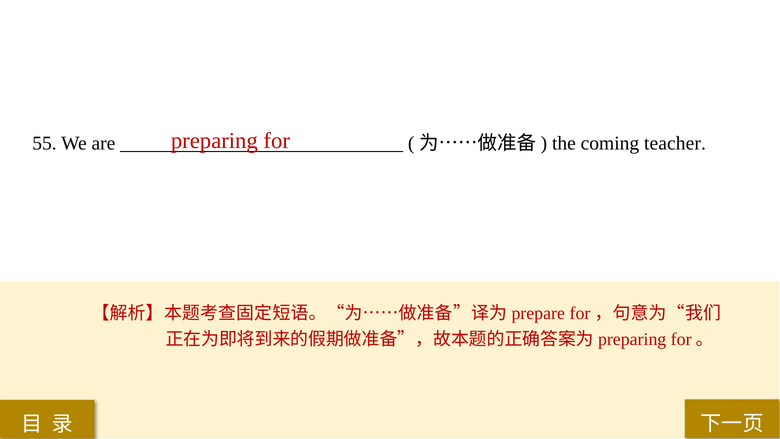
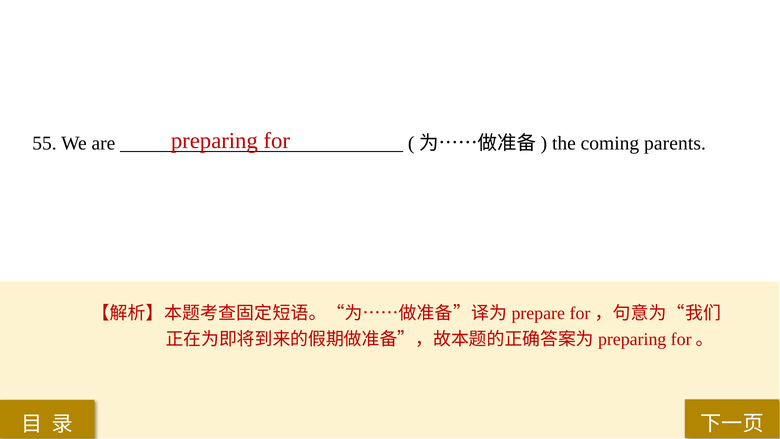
teacher: teacher -> parents (675, 143)
